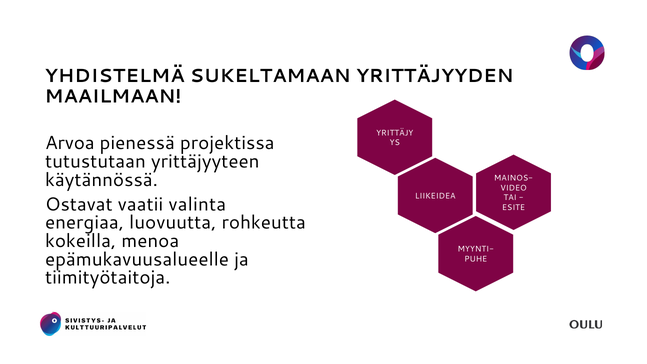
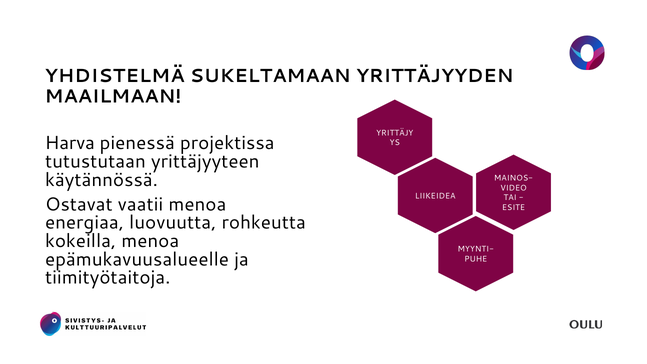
Arvoa: Arvoa -> Harva (70, 143)
vaatii valinta: valinta -> menoa (197, 204)
